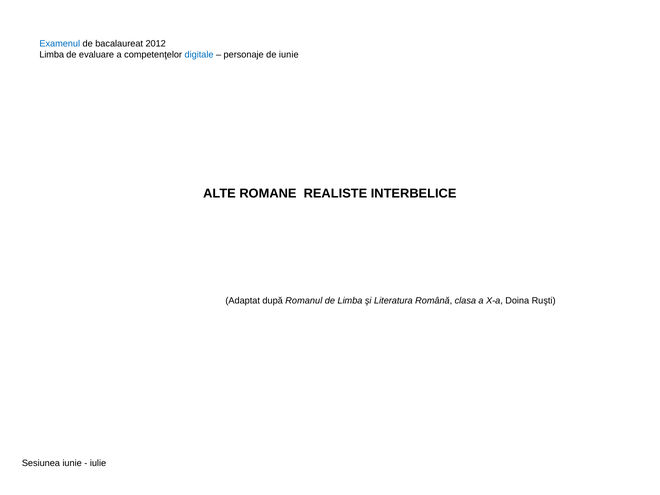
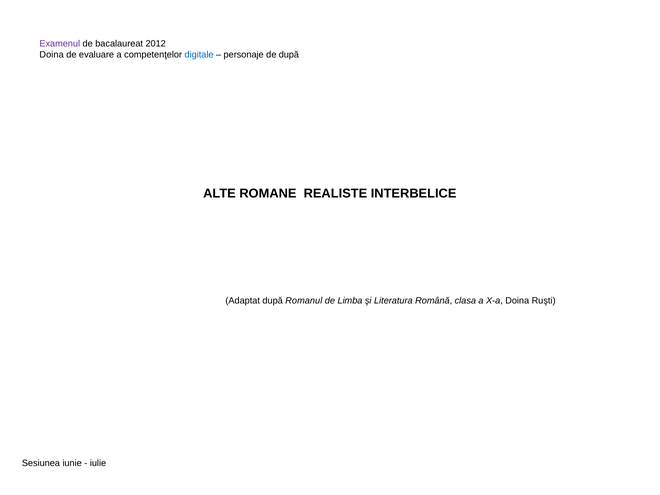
Examenul colour: blue -> purple (60, 44)
Limba: Limba -> Doina (52, 55)
de iunie: iunie -> după (289, 55)
